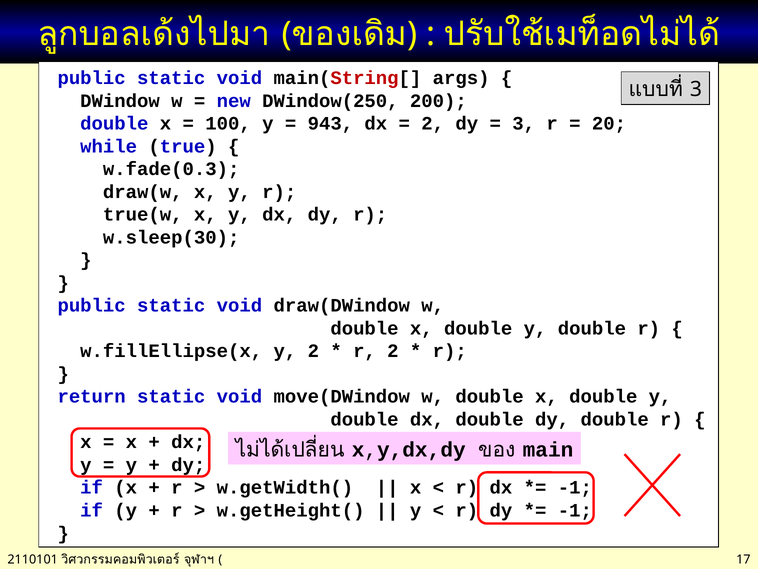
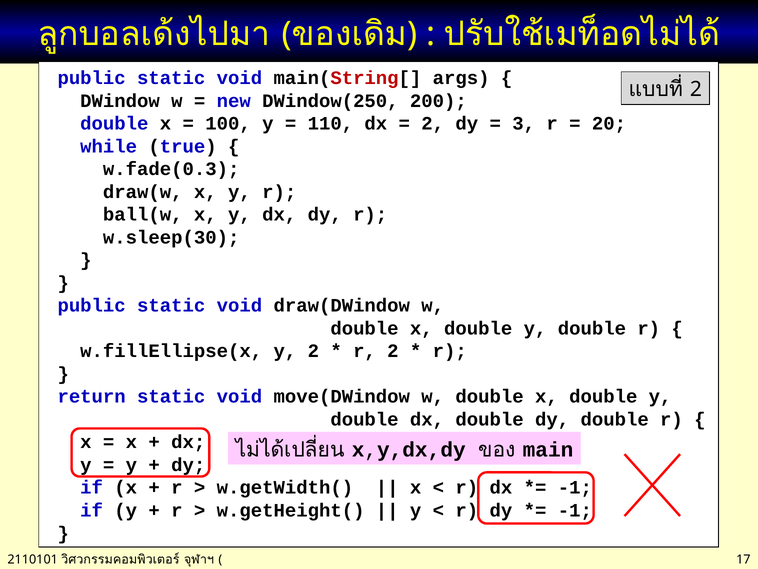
3: 3 -> 2 (696, 89)
943: 943 -> 110 (330, 123)
true(w: true(w -> ball(w (143, 214)
